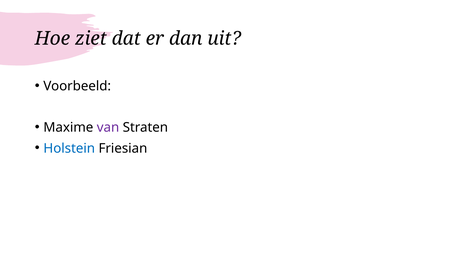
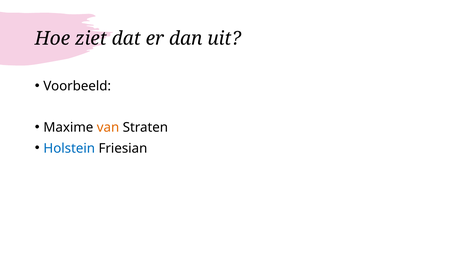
van colour: purple -> orange (108, 128)
